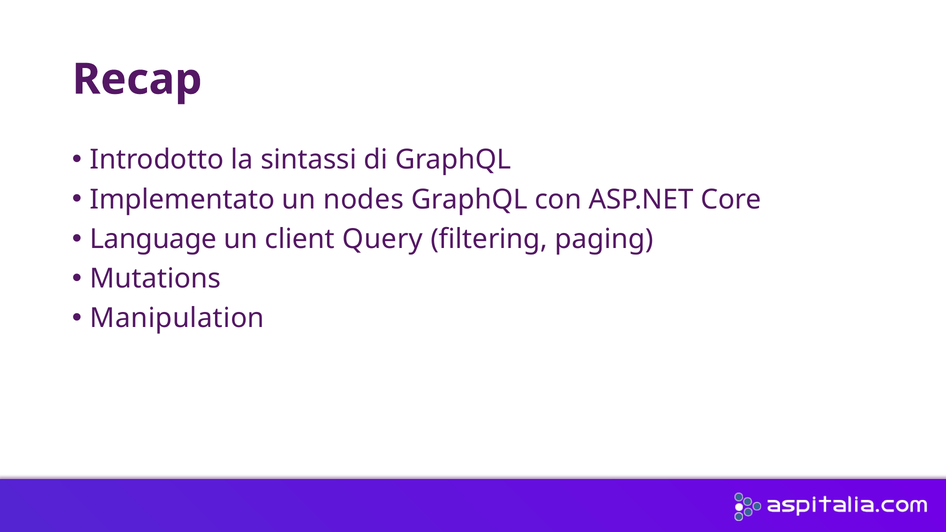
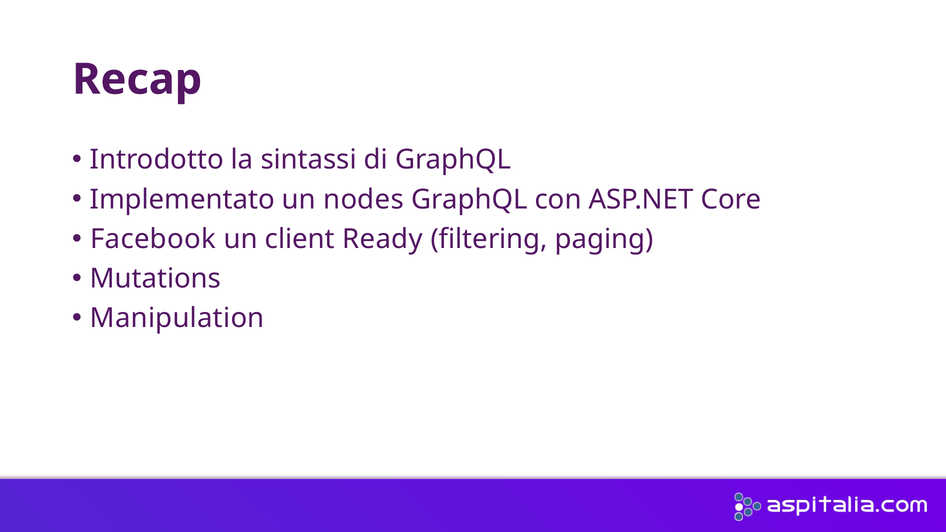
Language: Language -> Facebook (153, 239)
Query: Query -> Ready (383, 239)
